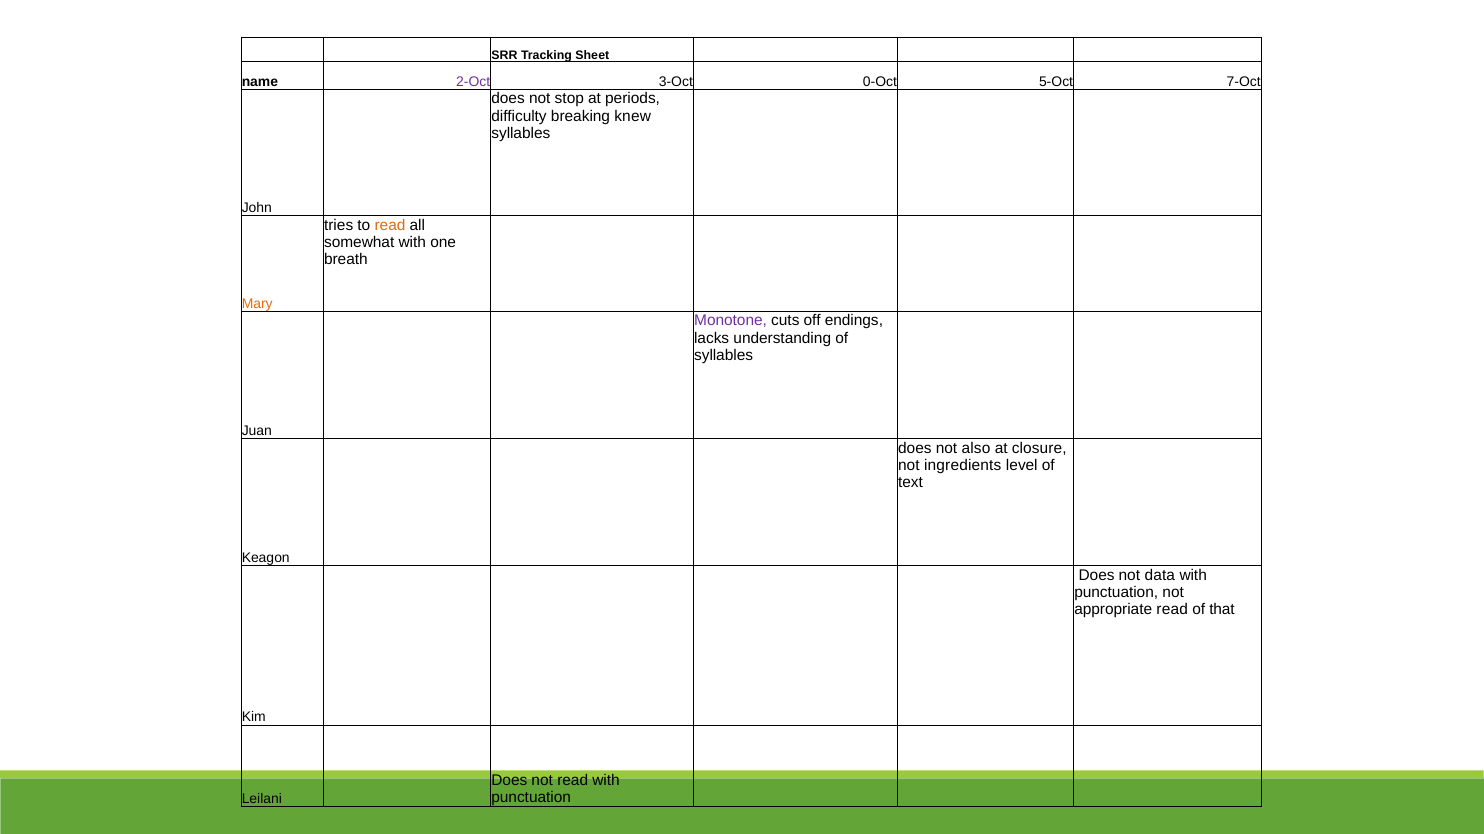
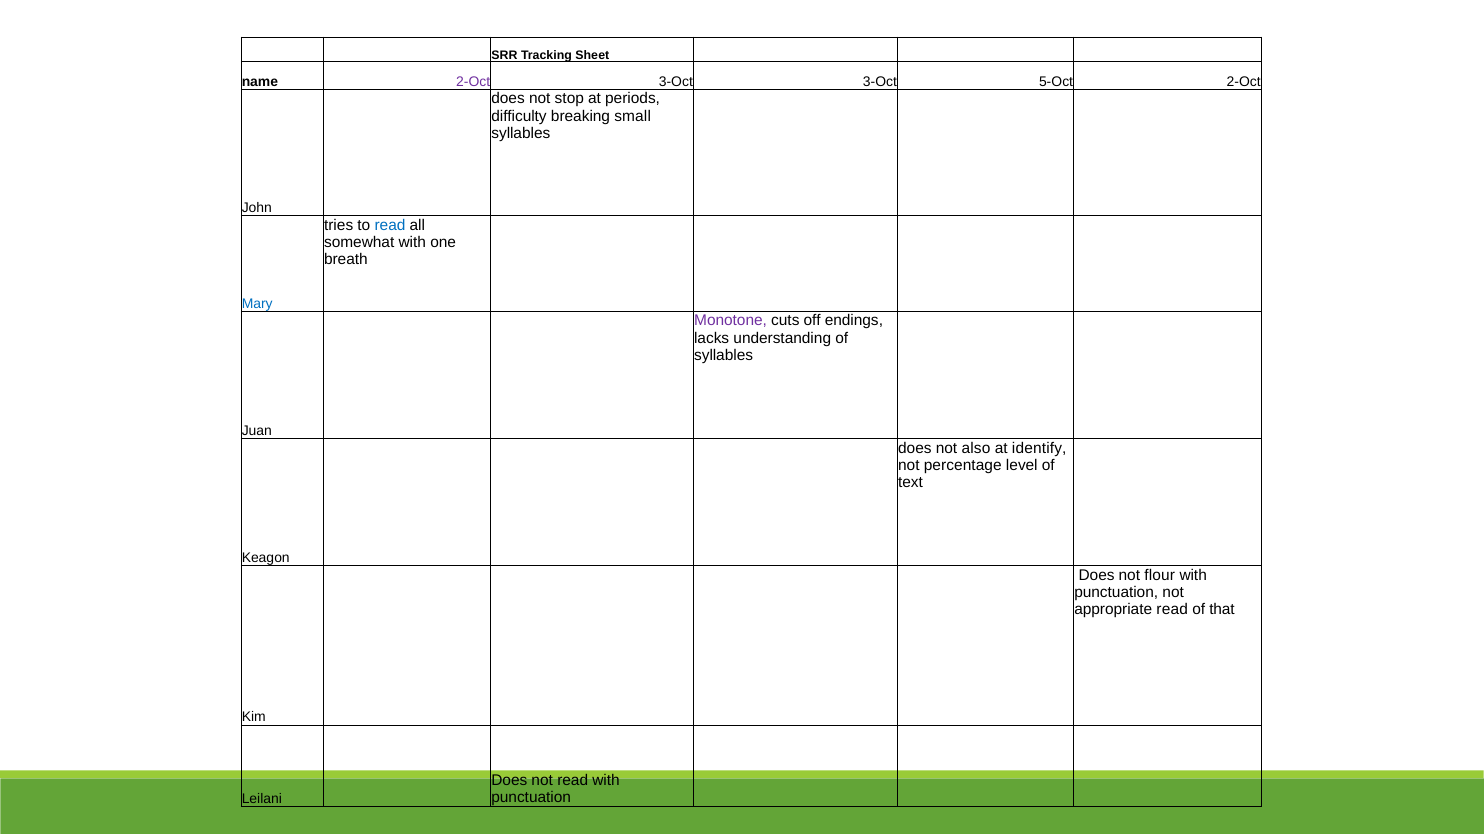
3-Oct 0-Oct: 0-Oct -> 3-Oct (880, 82)
5-Oct 7-Oct: 7-Oct -> 2-Oct (1244, 82)
knew: knew -> small (633, 116)
read colour: orange -> blue (390, 225)
Mary colour: orange -> blue (257, 304)
closure: closure -> identify (1039, 448)
ingredients: ingredients -> percentage (963, 466)
data: data -> flour (1160, 576)
